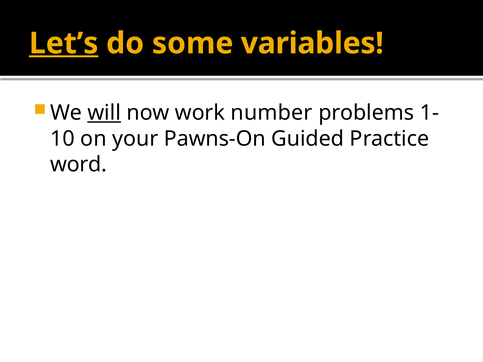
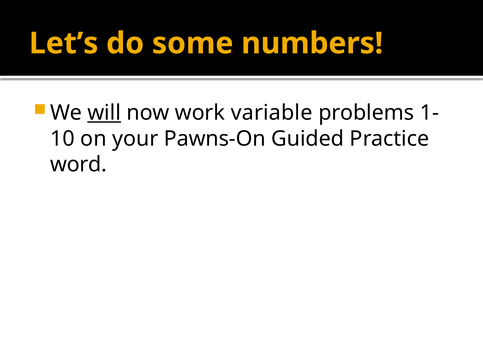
Let’s underline: present -> none (64, 43)
variables: variables -> numbers (312, 43)
number: number -> variable (272, 113)
